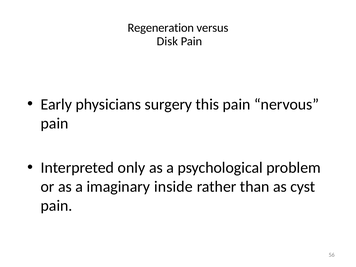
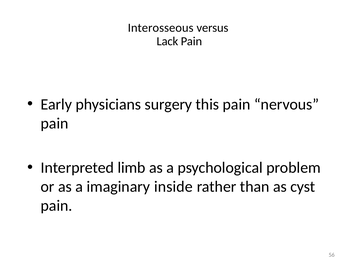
Regeneration: Regeneration -> Interosseous (161, 28)
Disk: Disk -> Lack (167, 41)
only: only -> limb (132, 168)
